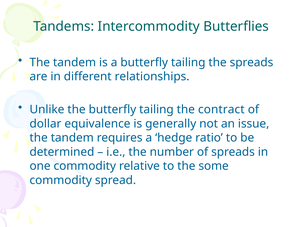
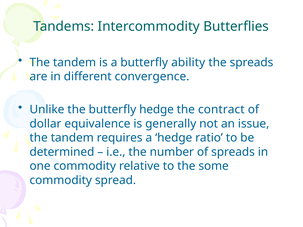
a butterfly tailing: tailing -> ability (188, 62)
relationships: relationships -> convergence (152, 77)
the butterfly tailing: tailing -> hedge (157, 110)
